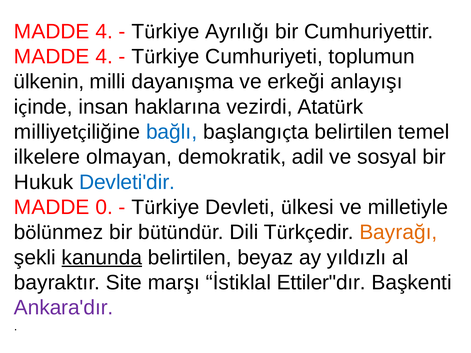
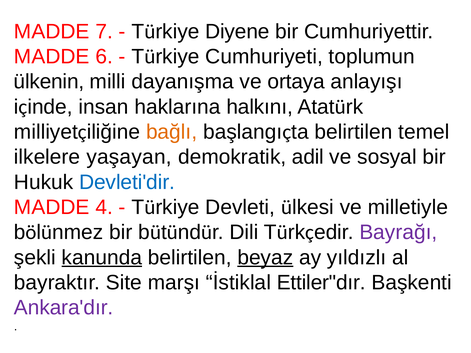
4: 4 -> 7 (104, 31)
Ayrılığı: Ayrılığı -> Diyene (237, 31)
4: 4 -> 6 (104, 57)
erkeği: erkeği -> ortaya (296, 82)
vezirdi: vezirdi -> halkını (260, 107)
bağlı colour: blue -> orange (172, 132)
olmayan: olmayan -> yaşayan (129, 157)
0: 0 -> 4 (104, 207)
Bayrağı colour: orange -> purple (398, 233)
beyaz underline: none -> present (265, 258)
